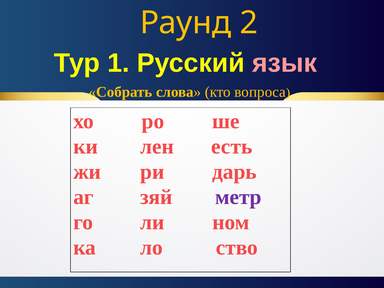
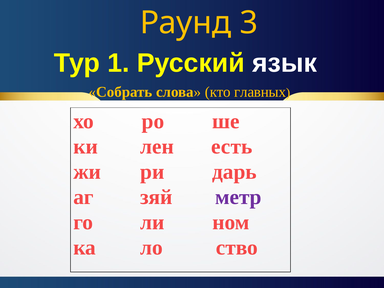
2: 2 -> 3 (249, 23)
язык colour: pink -> white (285, 63)
вопроса: вопроса -> главных (260, 92)
